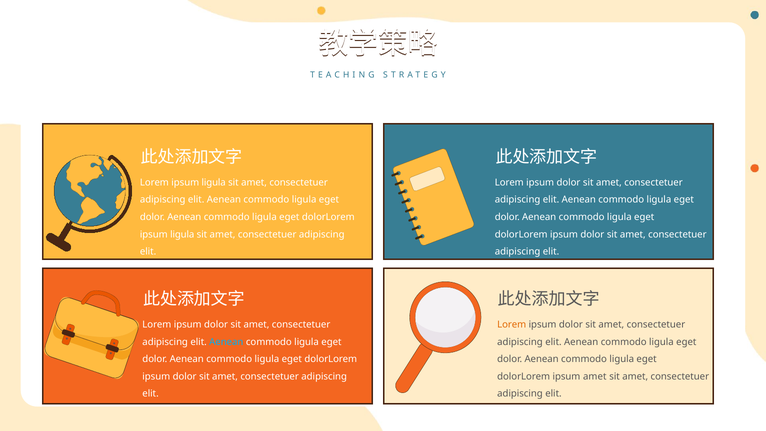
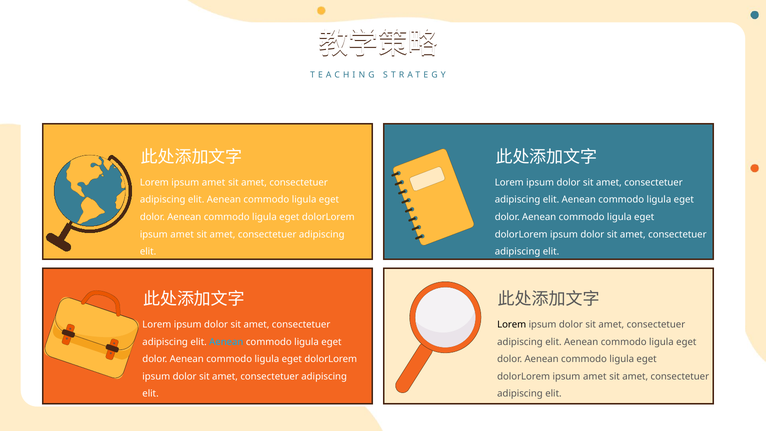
Lorem ipsum ligula: ligula -> amet (214, 182)
ligula: ligula -> amet (182, 234)
Lorem colour: orange -> black (512, 324)
